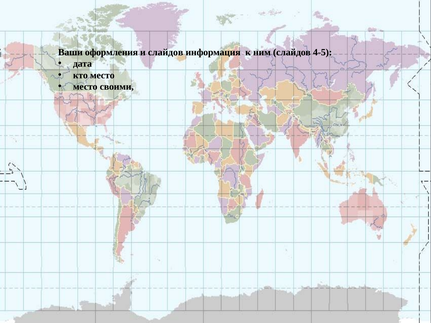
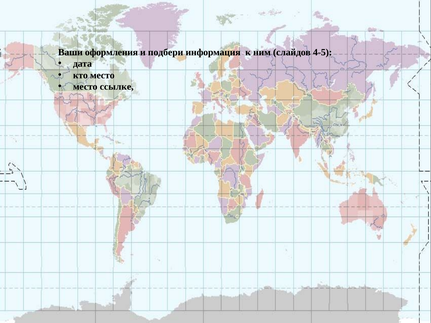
и слайдов: слайдов -> подбери (166, 52)
своими: своими -> ссылке (117, 87)
